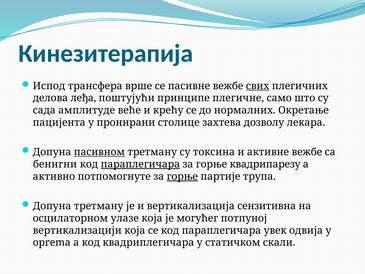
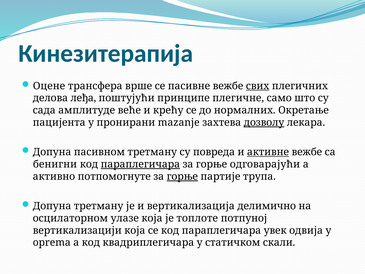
Испод: Испод -> Оцене (49, 86)
столице: столице -> mazanje (179, 122)
дозволу underline: none -> present (264, 122)
пасивном underline: present -> none (99, 152)
токсина: токсина -> повреда (214, 152)
активне underline: none -> present (268, 152)
квадрипарезу: квадрипарезу -> одговарајући (265, 164)
сензитивна: сензитивна -> делимично (267, 206)
могућег: могућег -> топлоте (197, 218)
